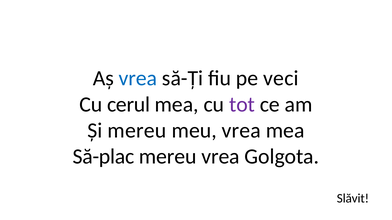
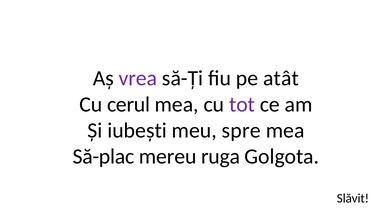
vrea colour: blue -> purple (138, 78)
veci: veci -> atât (281, 78)
Și mereu: mereu -> iubești (137, 131)
meu vrea: vrea -> spre (241, 131)
mereu vrea: vrea -> ruga (221, 157)
